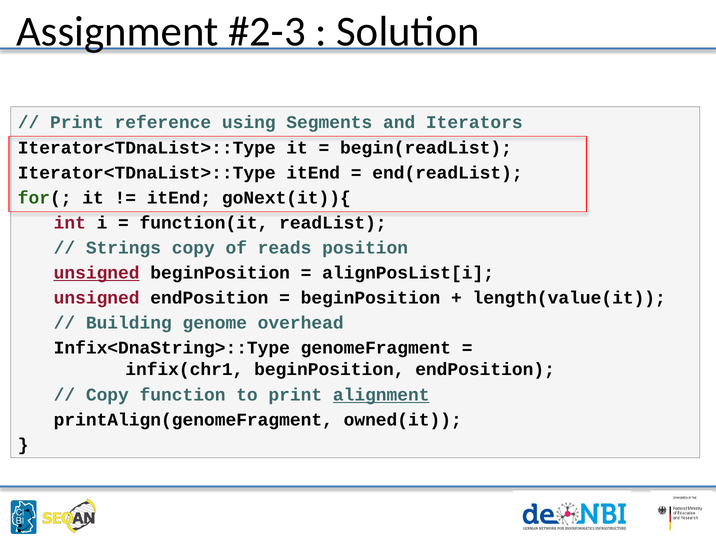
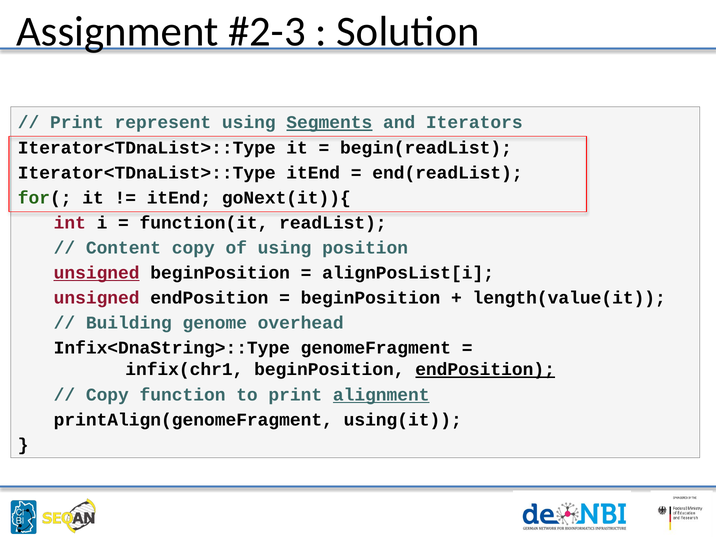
reference: reference -> represent (163, 123)
Segments underline: none -> present (329, 123)
Strings: Strings -> Content (123, 248)
of reads: reads -> using (285, 248)
endPosition underline: none -> present (485, 370)
owned(it: owned(it -> using(it (403, 420)
